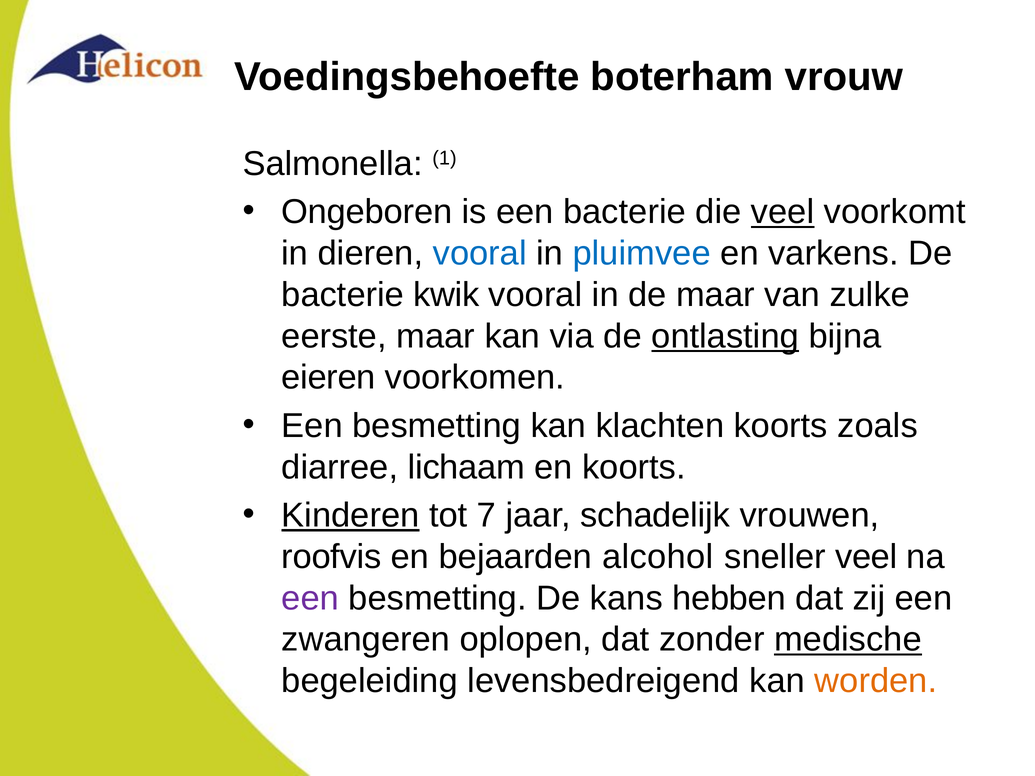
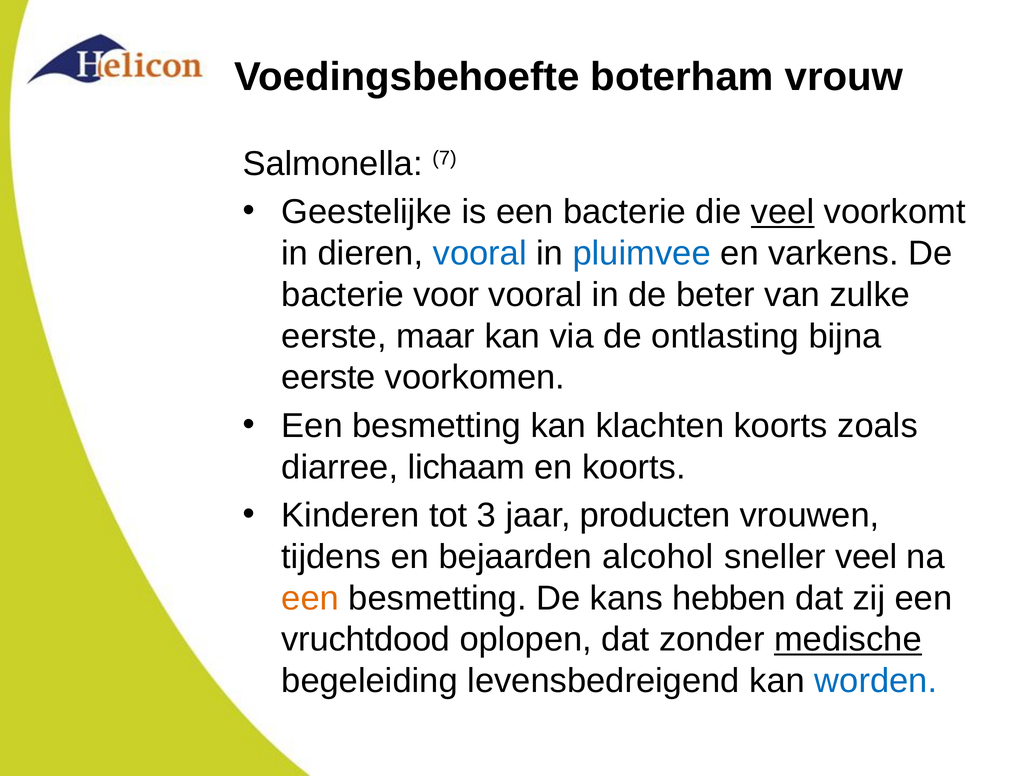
1: 1 -> 7 (445, 158)
Ongeboren: Ongeboren -> Geestelijke (367, 212)
kwik: kwik -> voor (446, 295)
de maar: maar -> beter (716, 295)
ontlasting underline: present -> none (725, 336)
eieren: eieren -> eerste (329, 378)
Kinderen underline: present -> none (350, 516)
7: 7 -> 3 (487, 516)
schadelijk: schadelijk -> producten (655, 516)
roofvis: roofvis -> tijdens (331, 557)
een colour: purple -> orange (310, 598)
zwangeren: zwangeren -> vruchtdood (366, 640)
worden colour: orange -> blue (876, 681)
